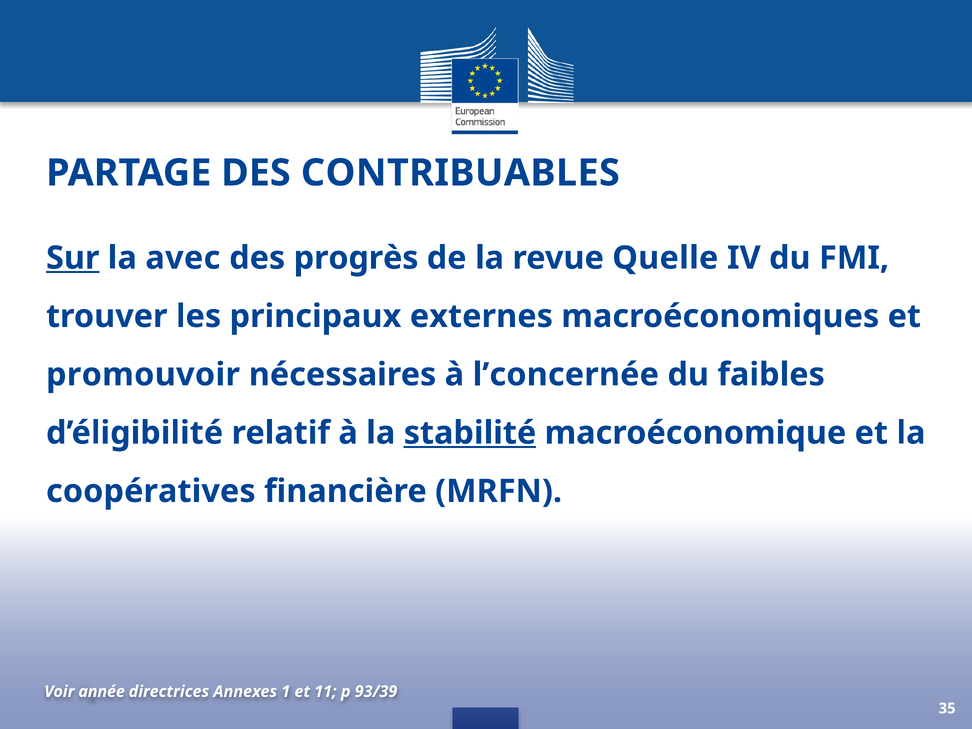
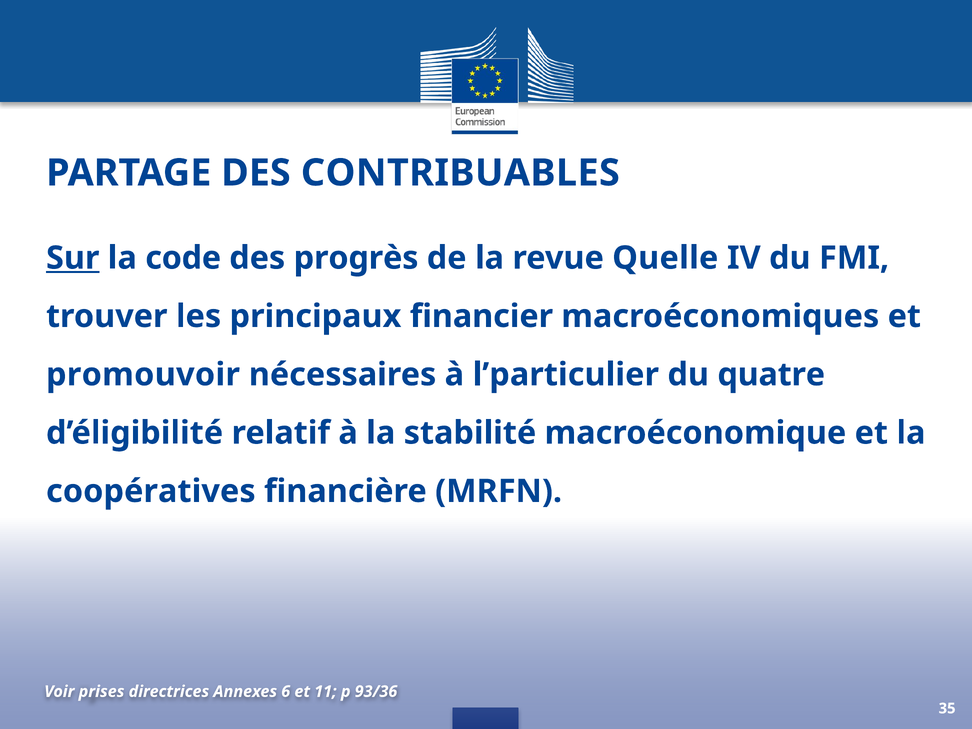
avec: avec -> code (183, 258)
externes: externes -> financier (481, 316)
l’concernée: l’concernée -> l’particulier (566, 375)
faibles: faibles -> quatre (771, 375)
stabilité underline: present -> none (470, 433)
année: année -> prises (102, 692)
1: 1 -> 6 (286, 692)
93/39: 93/39 -> 93/36 (376, 692)
